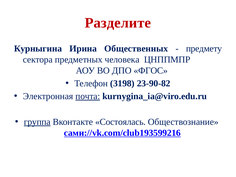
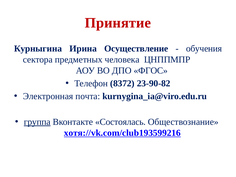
Разделите: Разделите -> Принятие (118, 23)
Общественных: Общественных -> Осуществление (136, 49)
предмету: предмету -> обучения (204, 49)
3198: 3198 -> 8372 (122, 83)
почта underline: present -> none (88, 96)
сами://vk.com/club193599216: сами://vk.com/club193599216 -> хотя://vk.com/club193599216 (122, 133)
